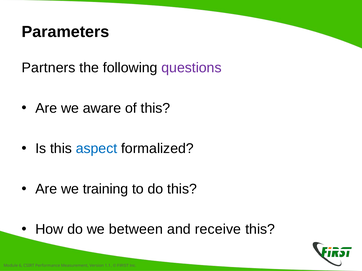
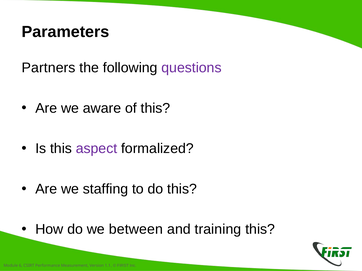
aspect colour: blue -> purple (97, 149)
training: training -> staffing (106, 189)
receive: receive -> training (218, 230)
